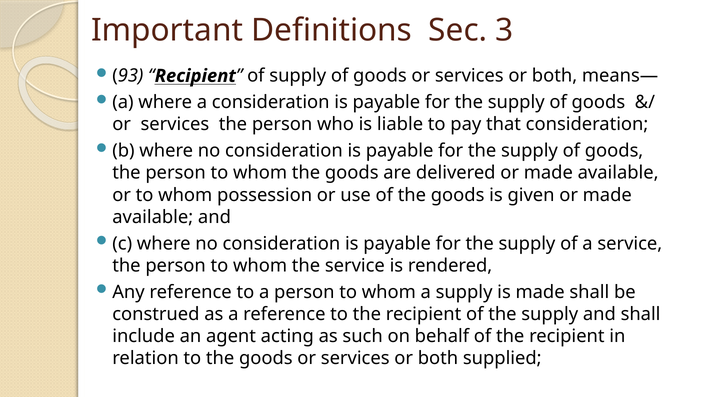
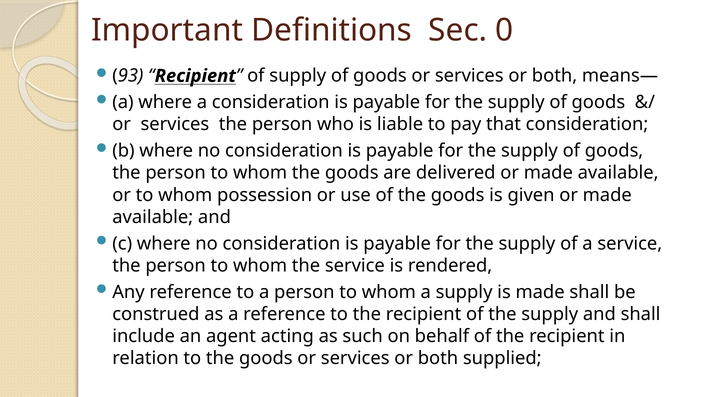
3: 3 -> 0 (505, 30)
